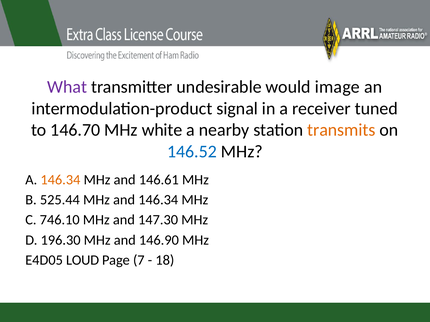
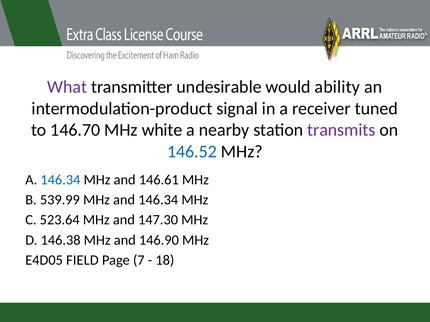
image: image -> ability (337, 87)
transmits colour: orange -> purple (341, 130)
146.34 colour: orange -> blue (60, 180)
525.44: 525.44 -> 539.99 (60, 200)
746.10: 746.10 -> 523.64 (60, 220)
196.30: 196.30 -> 146.38 (61, 240)
LOUD: LOUD -> FIELD (82, 260)
